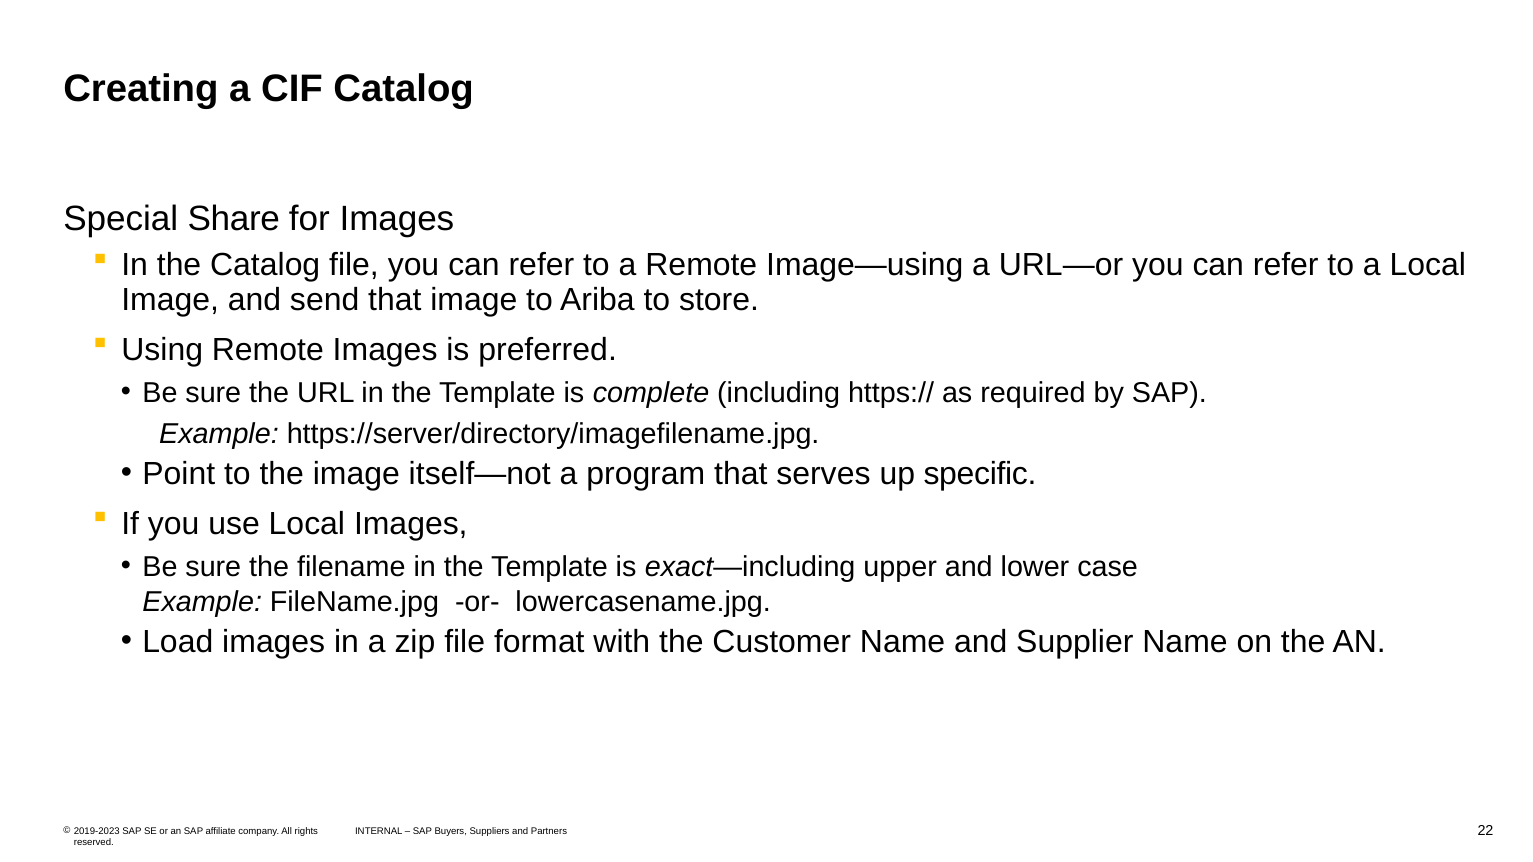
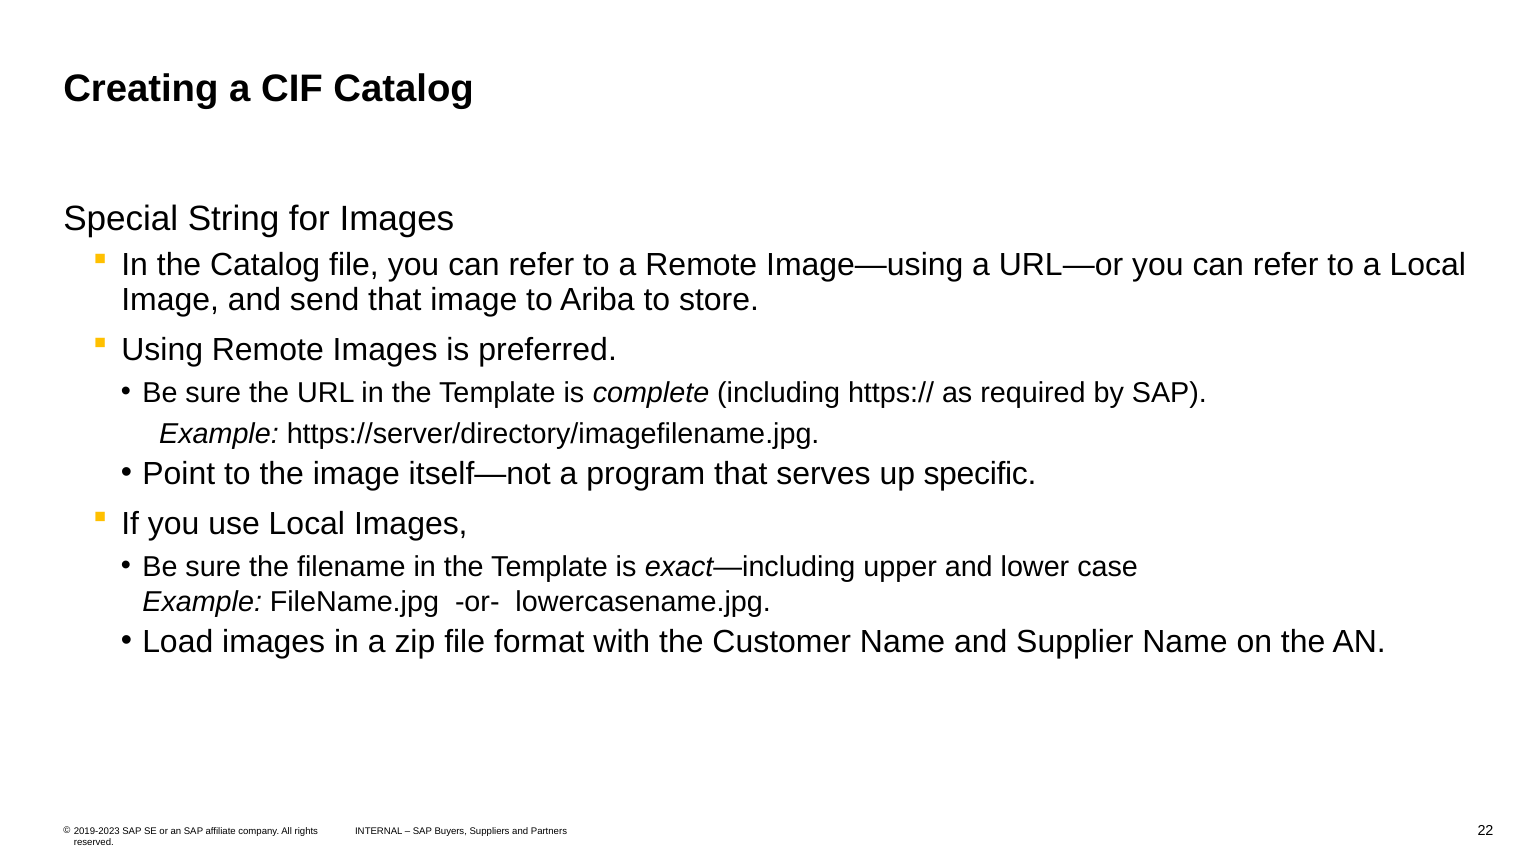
Share: Share -> String (234, 219)
